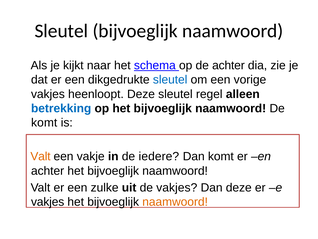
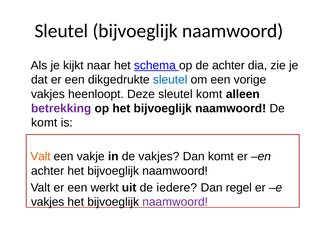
sleutel regel: regel -> komt (209, 94)
betrekking colour: blue -> purple (61, 108)
de iedere: iedere -> vakjes (159, 156)
zulke: zulke -> werkt (105, 187)
de vakjes: vakjes -> iedere (177, 187)
Dan deze: deze -> regel (239, 187)
naamwoord colour: orange -> purple (175, 202)
